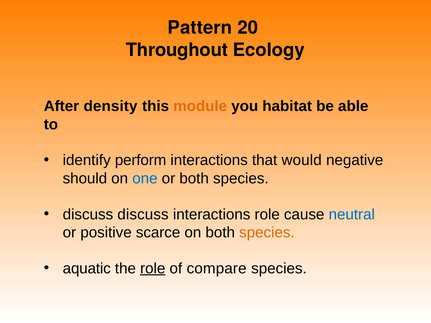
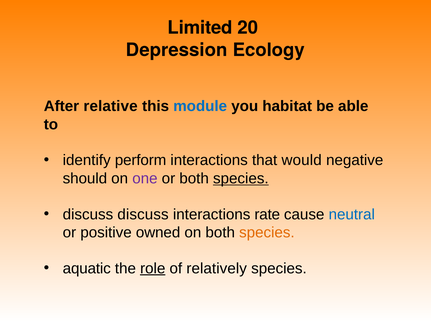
Pattern: Pattern -> Limited (200, 28)
Throughout: Throughout -> Depression (177, 50)
density: density -> relative (111, 106)
module colour: orange -> blue (200, 106)
one colour: blue -> purple (145, 179)
species underline: none -> present (241, 179)
interactions role: role -> rate (267, 215)
scarce: scarce -> owned (158, 233)
compare: compare -> relatively (217, 269)
